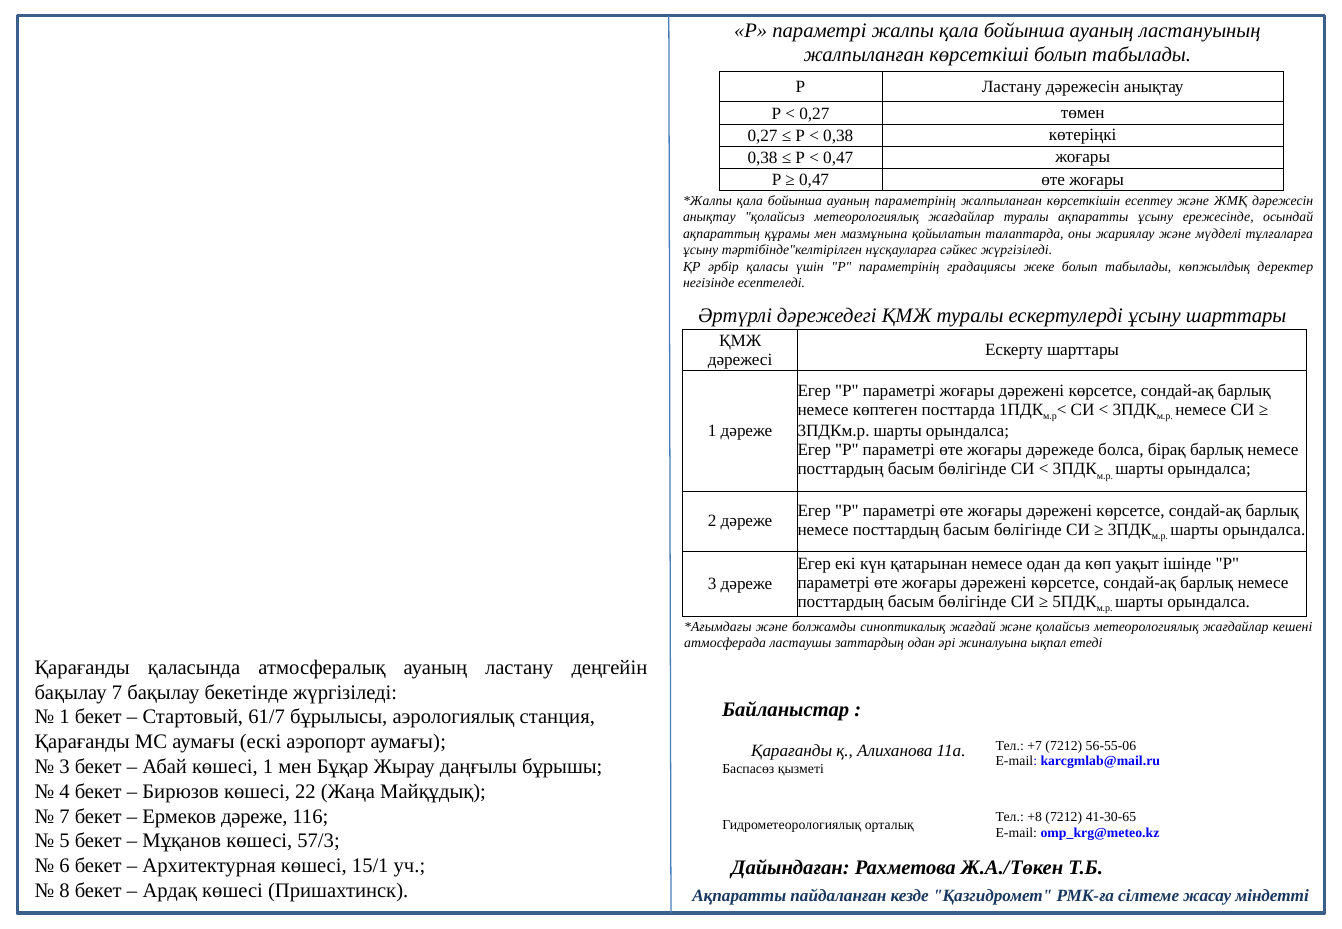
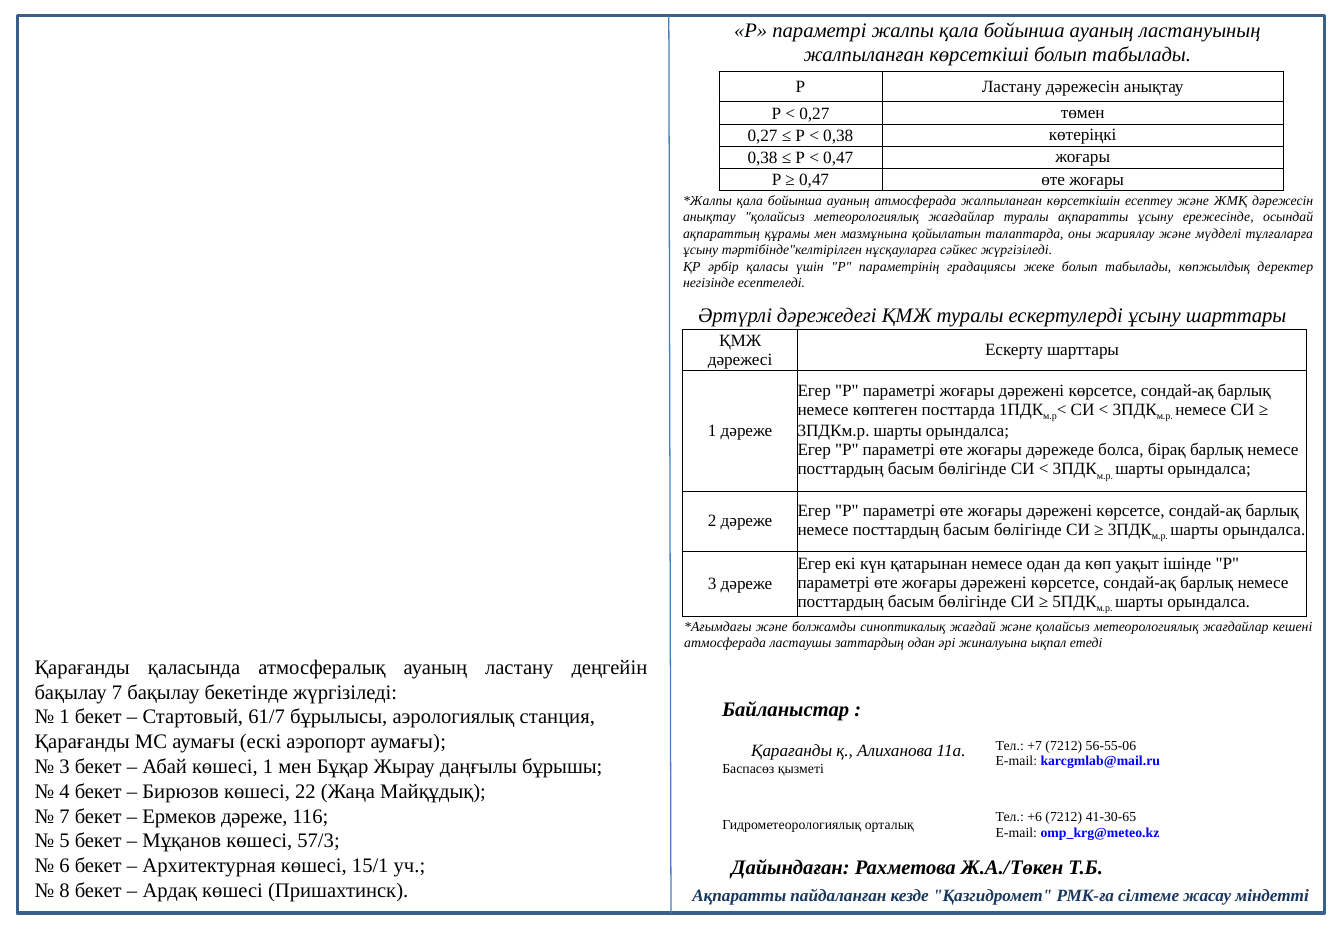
ауаның параметрінің: параметрінің -> атмосферада (915, 201)
+8: +8 -> +6 (1035, 817)
